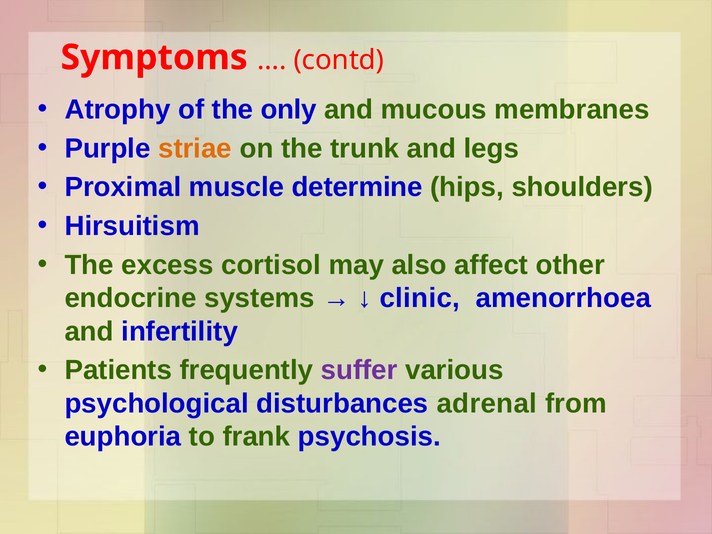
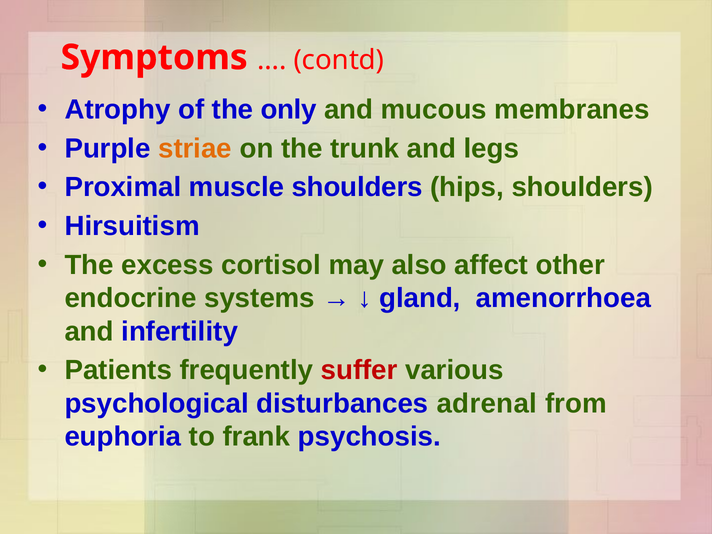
muscle determine: determine -> shoulders (357, 187)
clinic: clinic -> gland (420, 298)
suffer colour: purple -> red (359, 370)
